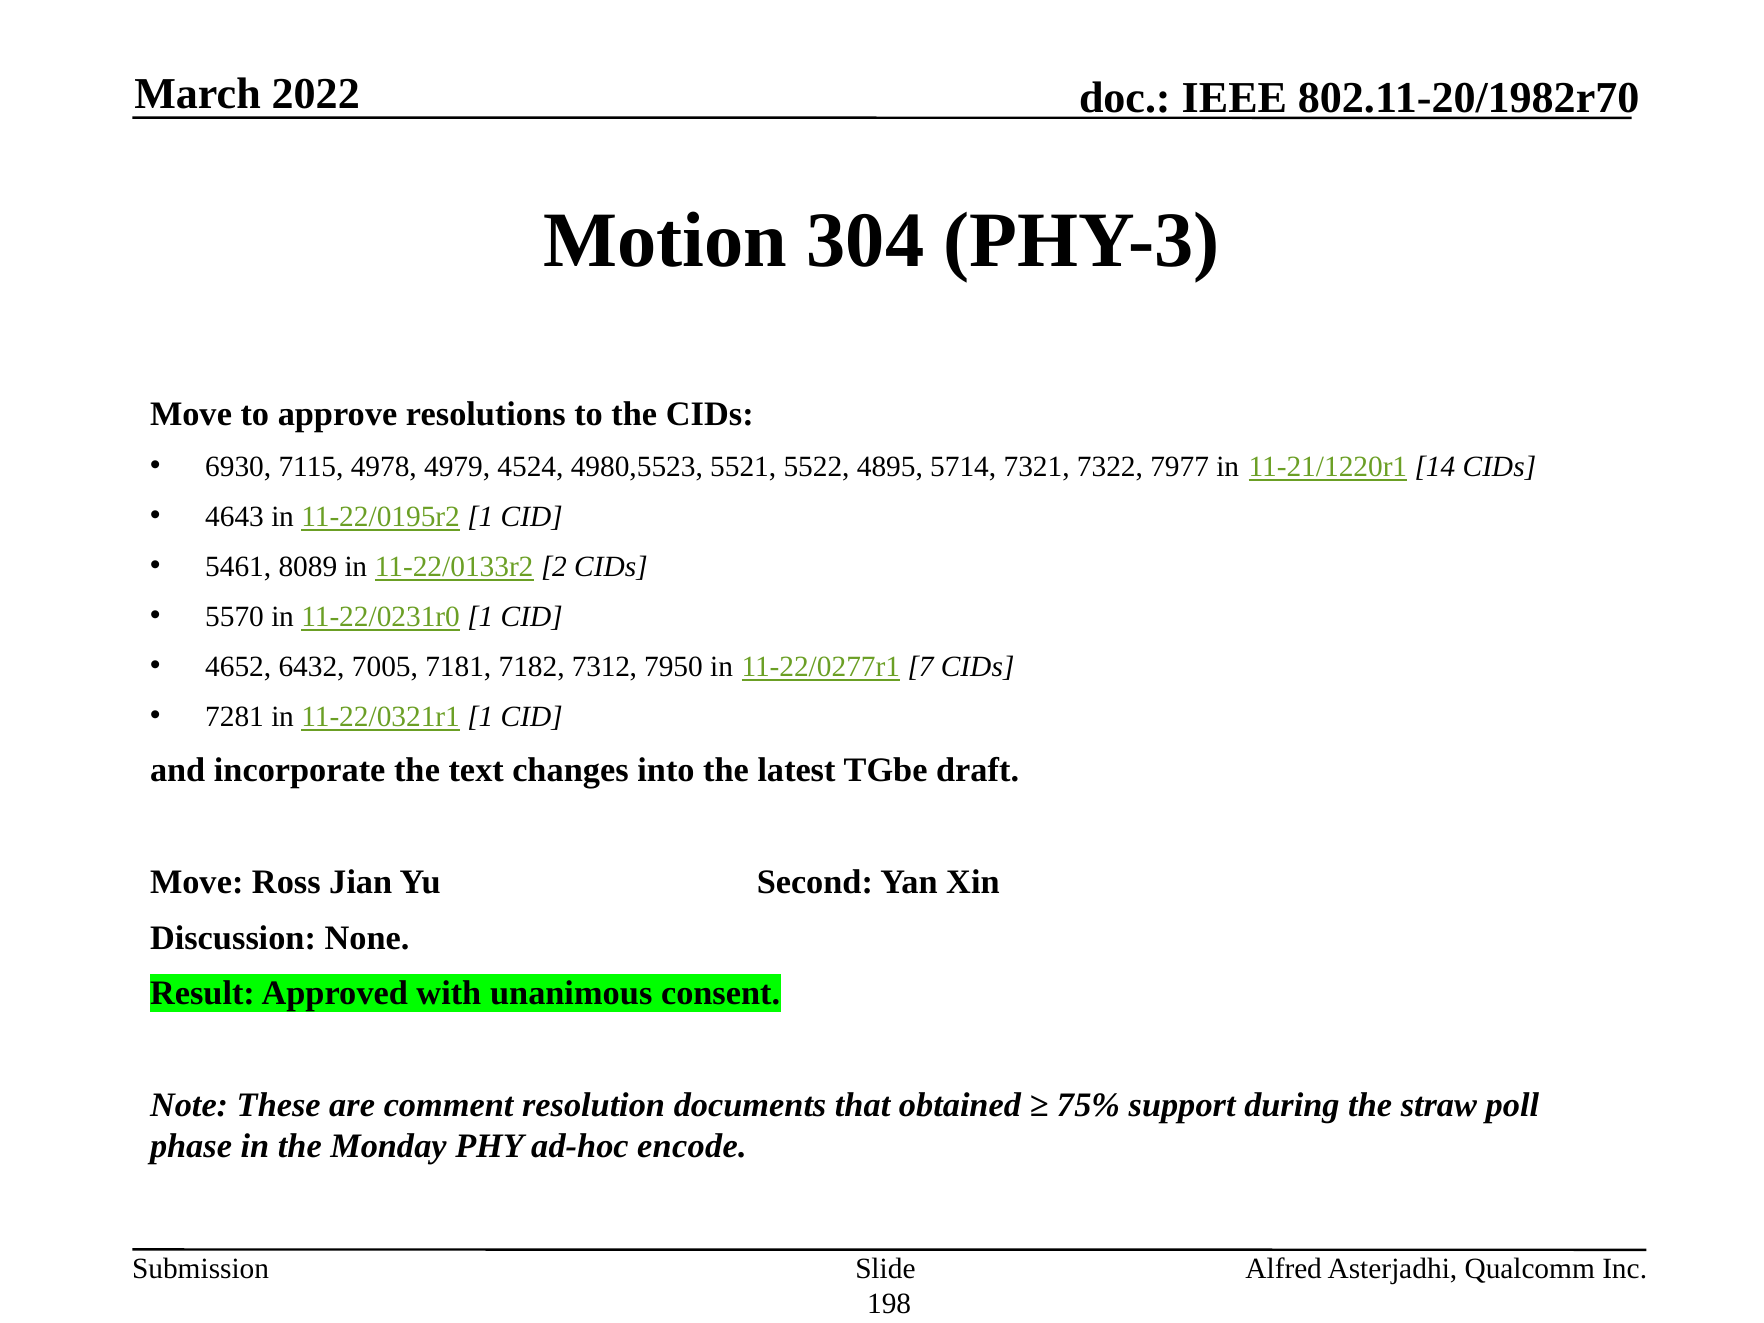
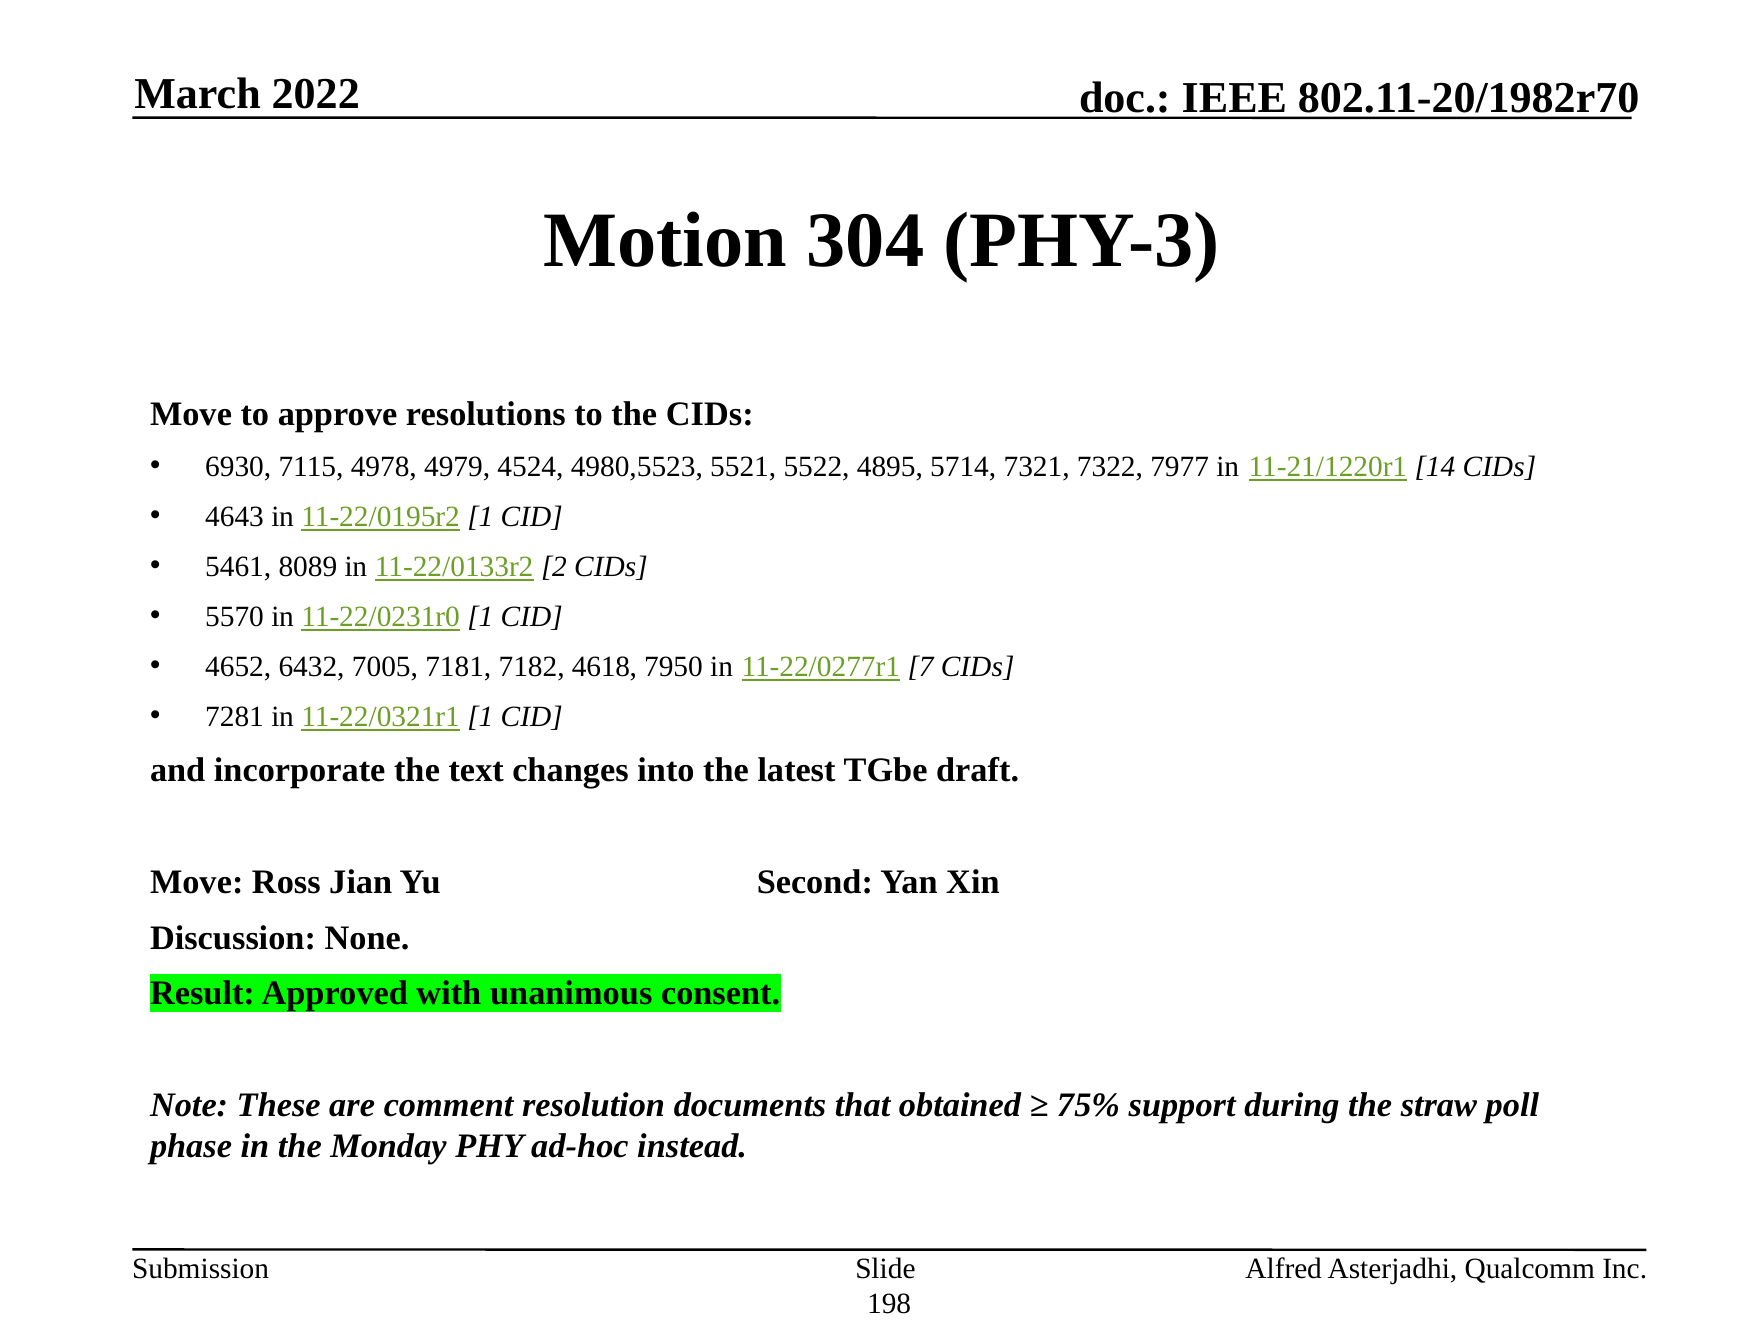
7312: 7312 -> 4618 (605, 667)
encode: encode -> instead (692, 1147)
